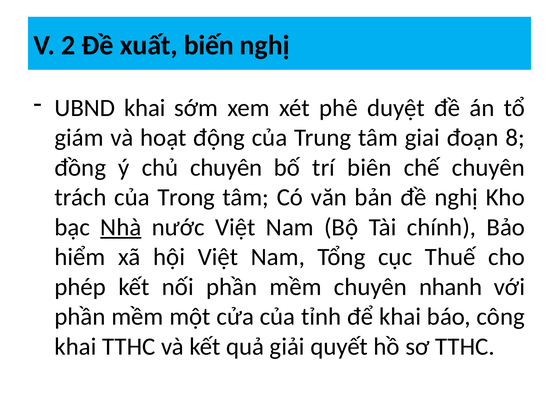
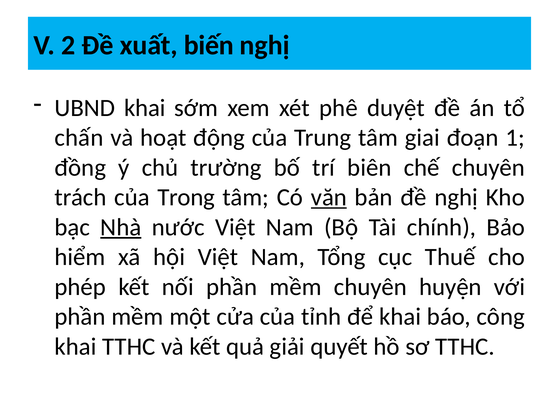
giám: giám -> chấn (79, 138)
8: 8 -> 1 (515, 138)
chủ chuyên: chuyên -> trường (226, 168)
văn underline: none -> present (329, 198)
nhanh: nhanh -> huyện (450, 287)
